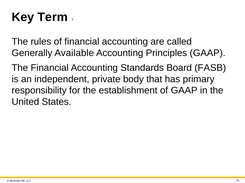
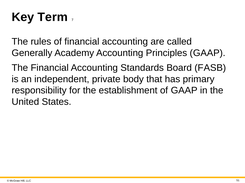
Available: Available -> Academy (74, 53)
